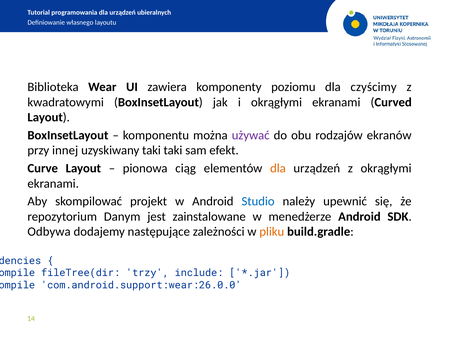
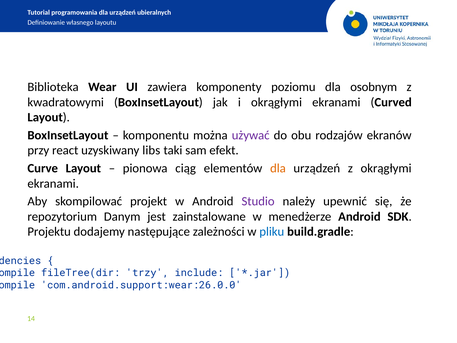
czyścimy: czyścimy -> osobnym (374, 87)
innej: innej -> react (65, 150)
uzyskiwany taki: taki -> libs (151, 150)
Studio colour: blue -> purple (258, 201)
Odbywa: Odbywa -> Projektu (49, 232)
pliku colour: orange -> blue (272, 232)
